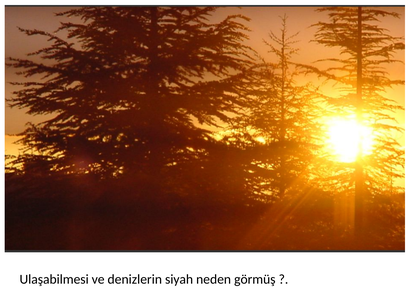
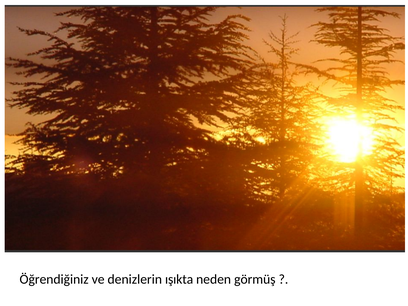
Ulaşabilmesi: Ulaşabilmesi -> Öğrendiğiniz (54, 279)
siyah: siyah -> ışıkta (179, 279)
